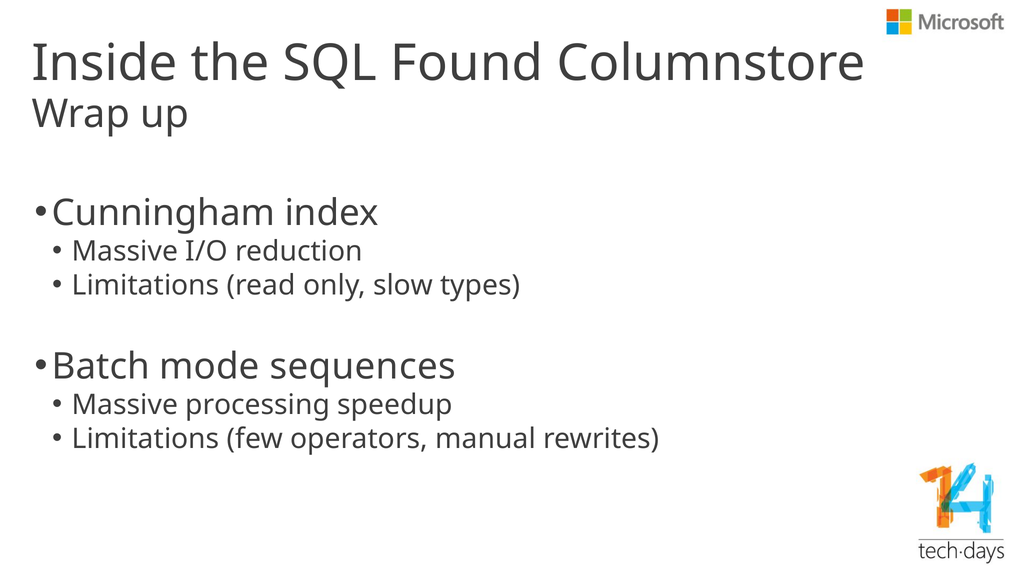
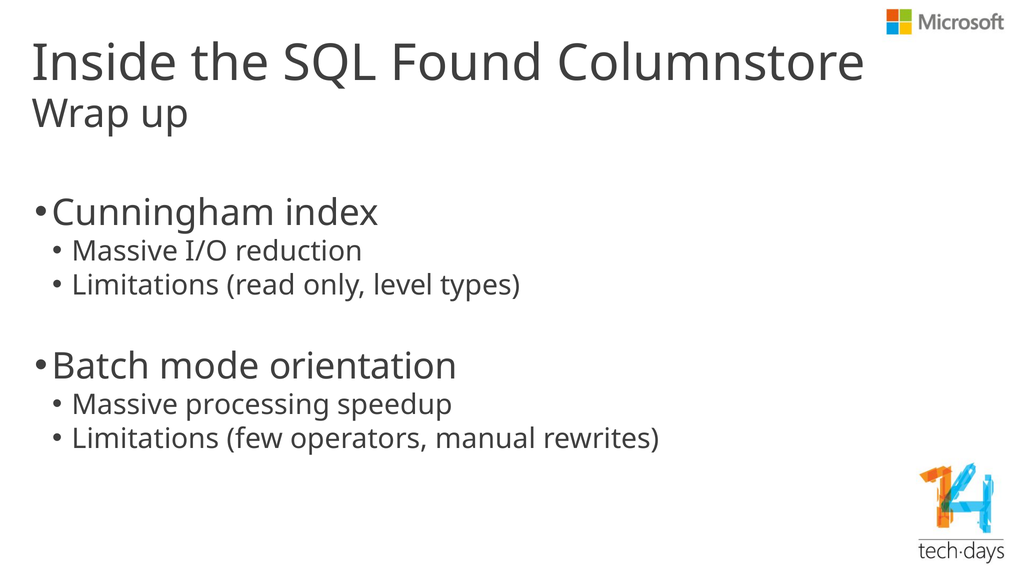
slow: slow -> level (403, 285)
sequences: sequences -> orientation (363, 366)
